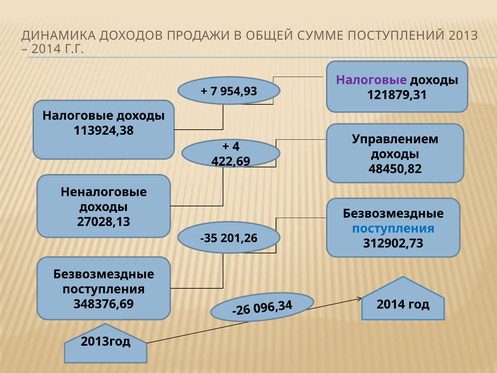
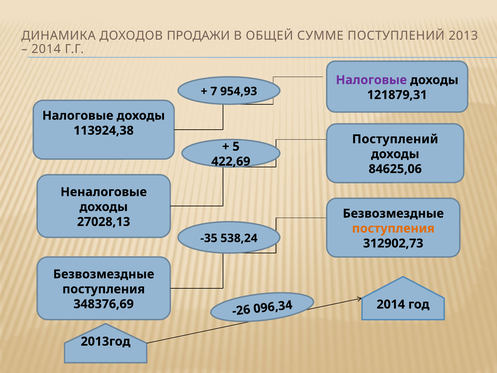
Управлением: Управлением -> Поступлений (395, 139)
4: 4 -> 5 (236, 146)
48450,82: 48450,82 -> 84625,06 (395, 169)
поступления colour: blue -> orange (393, 228)
201,26: 201,26 -> 538,24 (239, 238)
